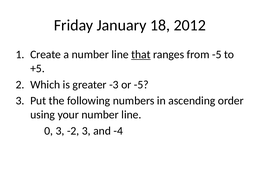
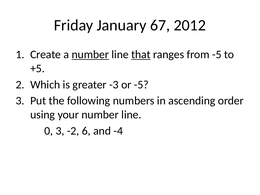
18: 18 -> 67 (160, 25)
number underline: none -> present (90, 55)
-2 3: 3 -> 6 (86, 131)
